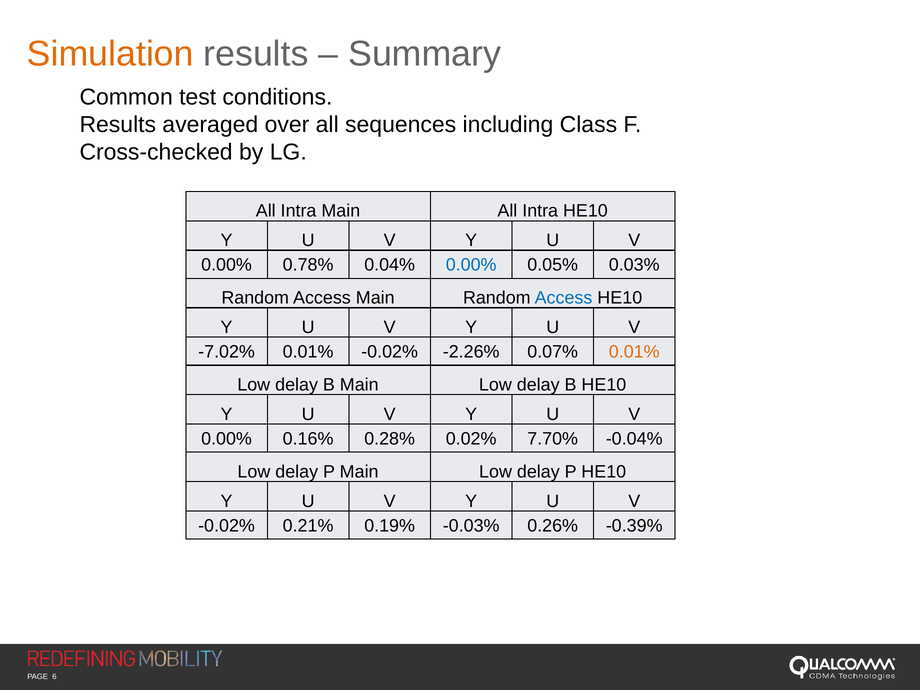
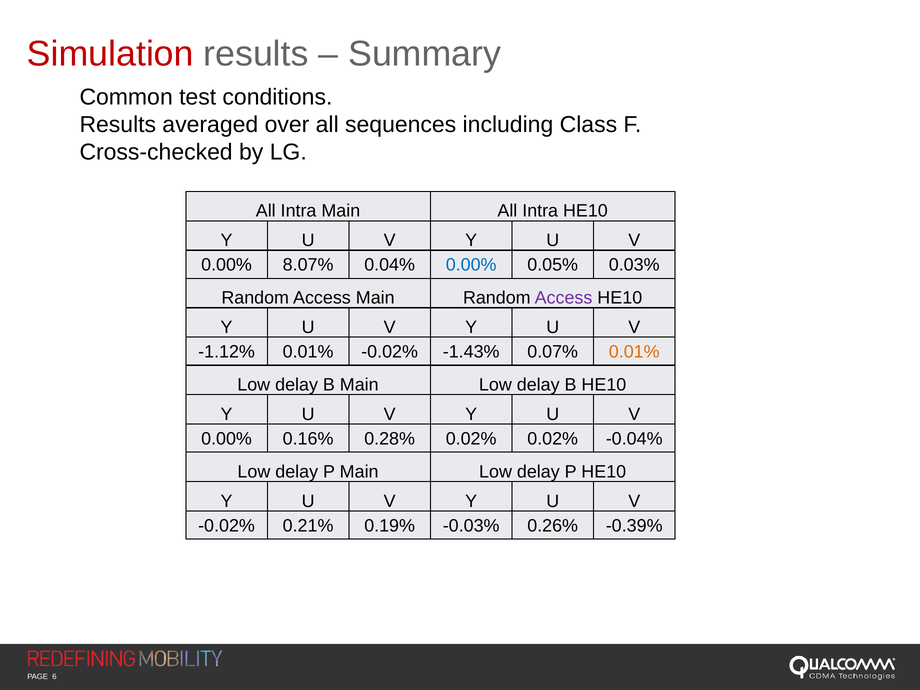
Simulation colour: orange -> red (110, 54)
0.78%: 0.78% -> 8.07% (308, 265)
Access colour: blue -> purple (564, 298)
-7.02%: -7.02% -> -1.12% (227, 352)
-2.26%: -2.26% -> -1.43% (471, 352)
0.02% 7.70%: 7.70% -> 0.02% (553, 439)
